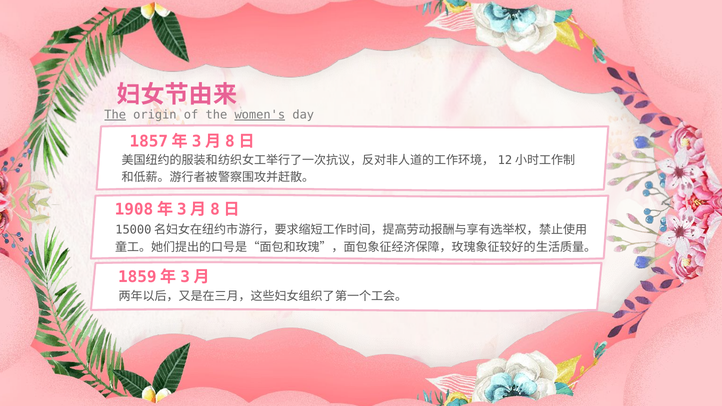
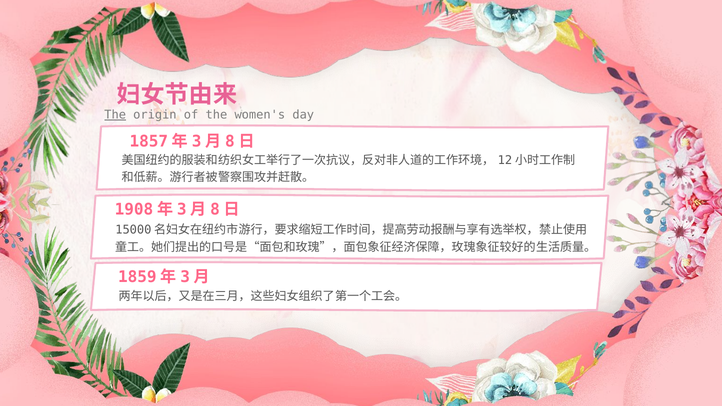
women's underline: present -> none (260, 115)
